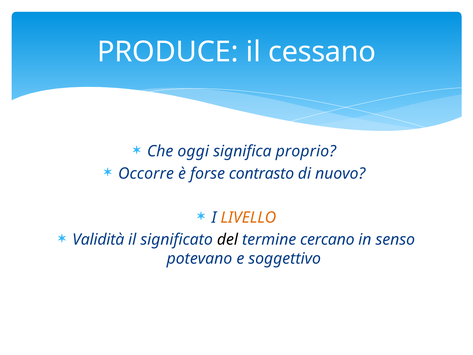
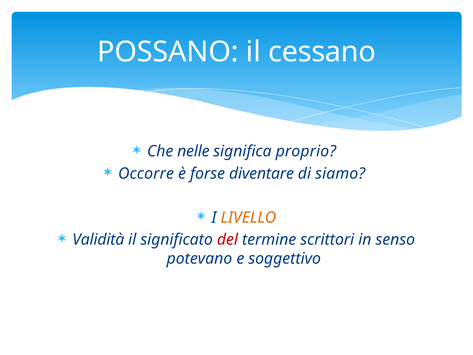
PRODUCE: PRODUCE -> POSSANO (168, 52)
oggi: oggi -> nelle (193, 151)
contrasto: contrasto -> diventare (261, 173)
nuovo: nuovo -> siamo (340, 173)
del colour: black -> red (227, 240)
cercano: cercano -> scrittori (327, 240)
